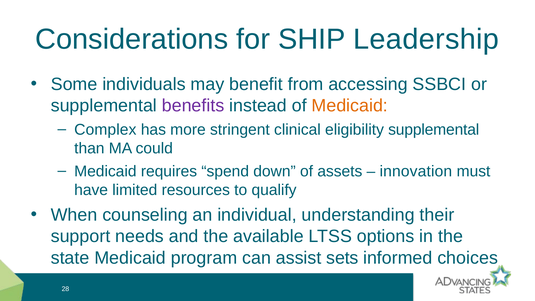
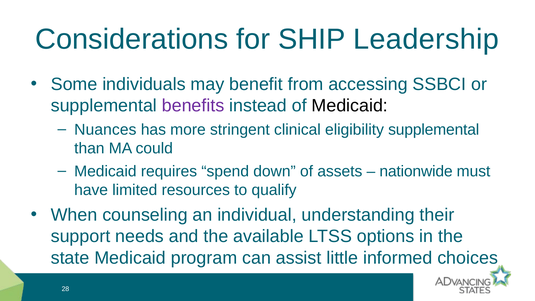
Medicaid colour: orange -> black (350, 106)
Complex: Complex -> Nuances (105, 130)
innovation: innovation -> nationwide (416, 171)
sets: sets -> little (342, 258)
